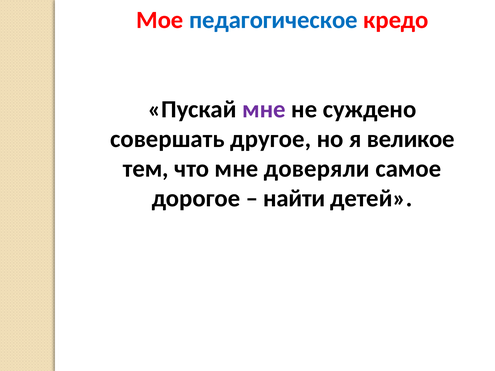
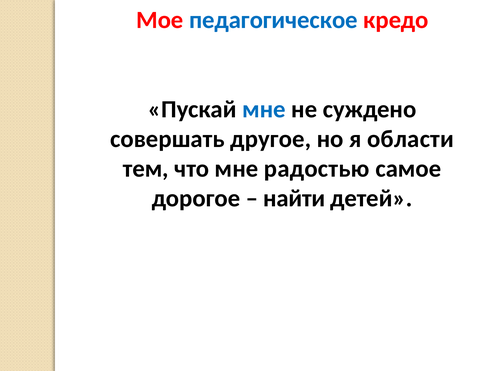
мне colour: purple -> blue (264, 109)
великое: великое -> области (411, 139)
доверяли: доверяли -> радостью (317, 169)
